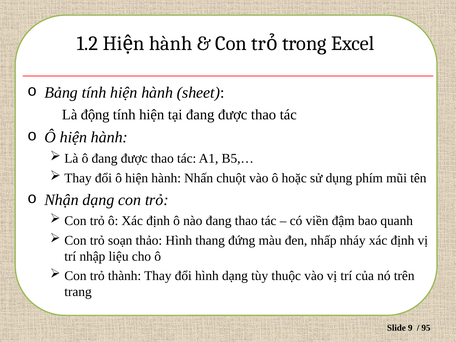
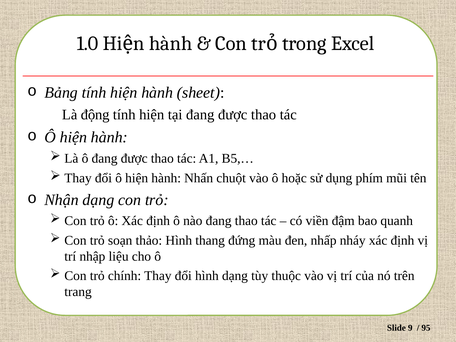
1.2: 1.2 -> 1.0 (88, 44)
thành: thành -> chính (125, 276)
